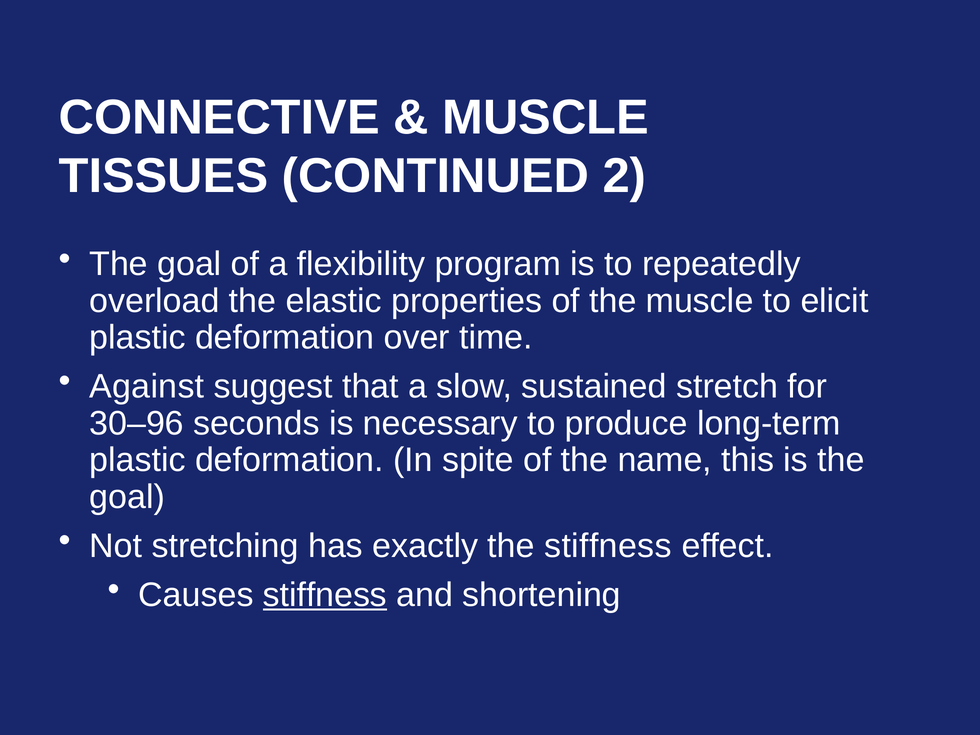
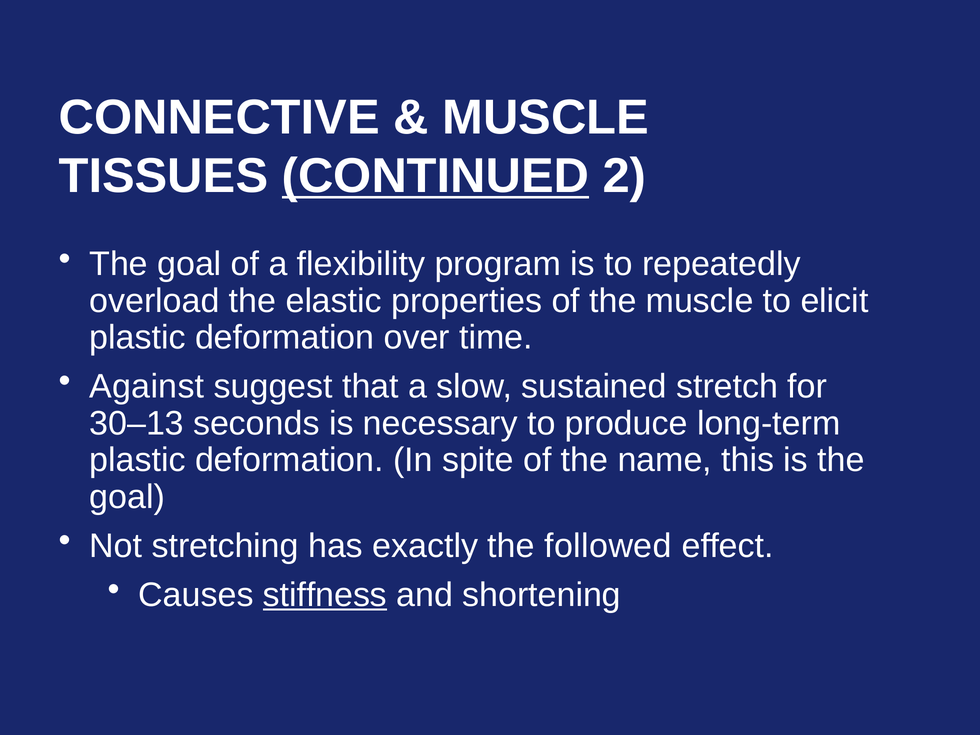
CONTINUED underline: none -> present (435, 176)
30–96: 30–96 -> 30–13 (137, 423)
the stiffness: stiffness -> followed (608, 546)
